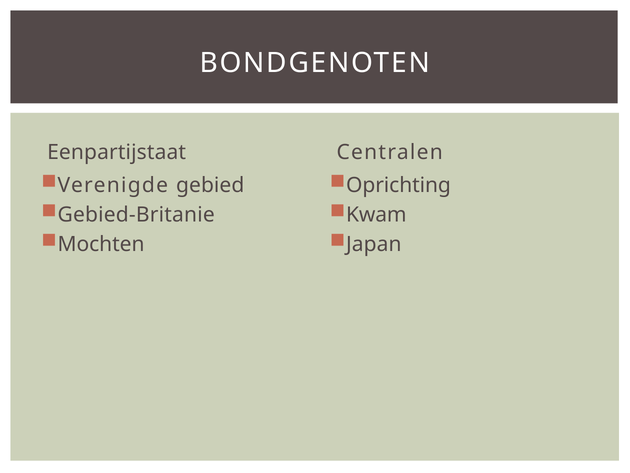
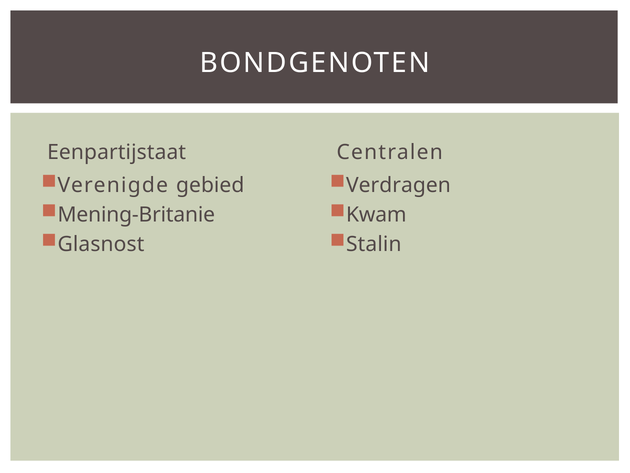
Oprichting: Oprichting -> Verdragen (398, 185)
Gebied-Britanie: Gebied-Britanie -> Mening-Britanie (136, 215)
Mochten: Mochten -> Glasnost (101, 244)
Japan: Japan -> Stalin (374, 244)
